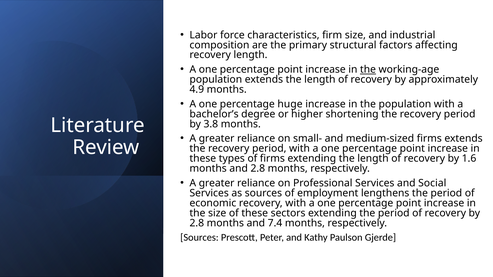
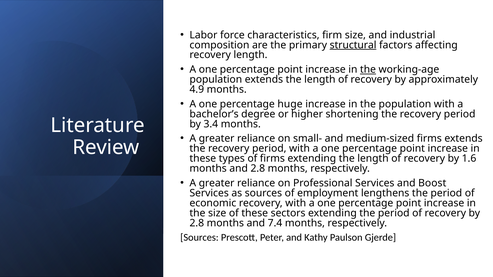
structural underline: none -> present (353, 45)
3.8: 3.8 -> 3.4 (211, 124)
Social: Social -> Boost (432, 183)
